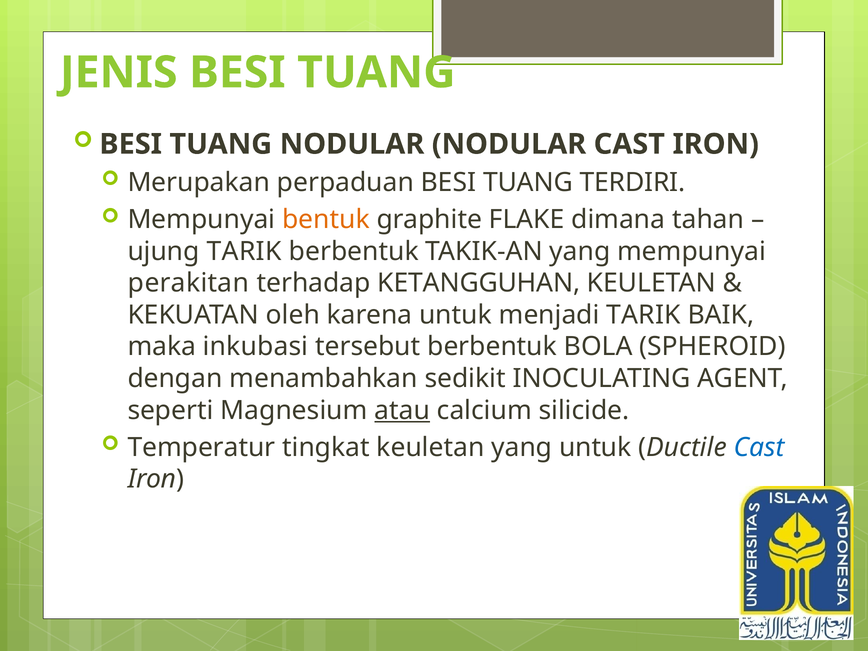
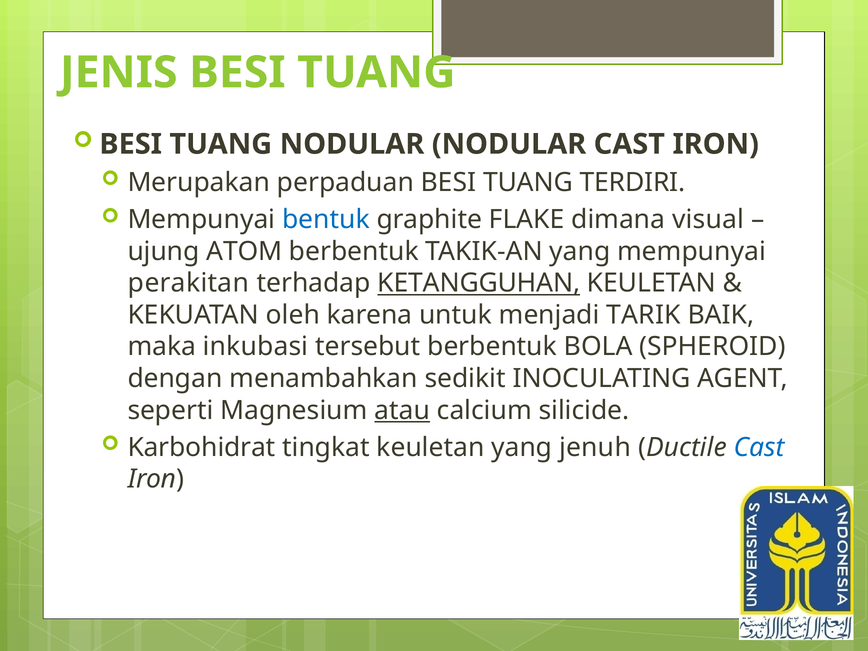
bentuk colour: orange -> blue (326, 220)
tahan: tahan -> visual (708, 220)
ujung TARIK: TARIK -> ATOM (244, 251)
KETANGGUHAN underline: none -> present (479, 283)
Temperatur: Temperatur -> Karbohidrat (201, 447)
yang untuk: untuk -> jenuh (595, 447)
